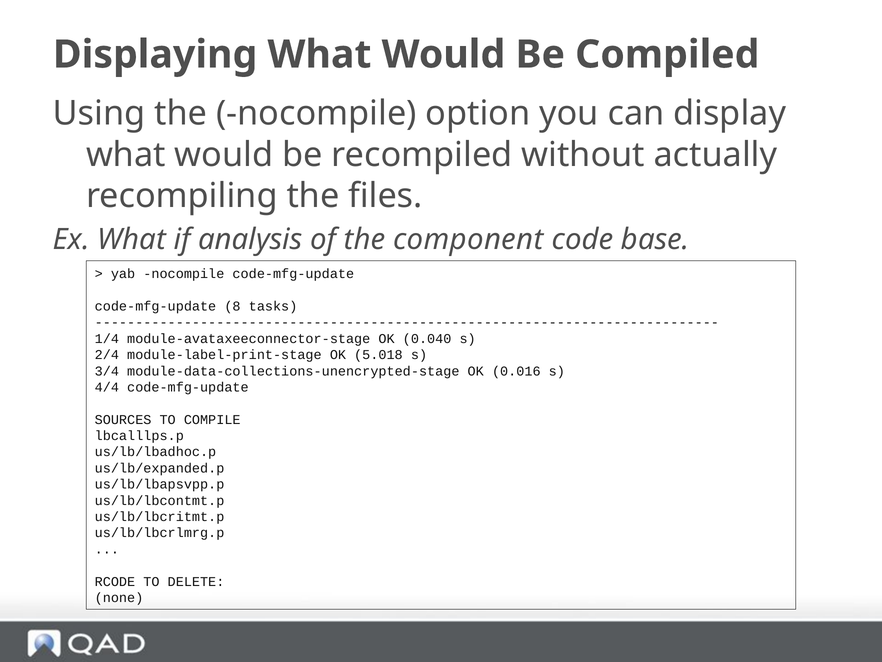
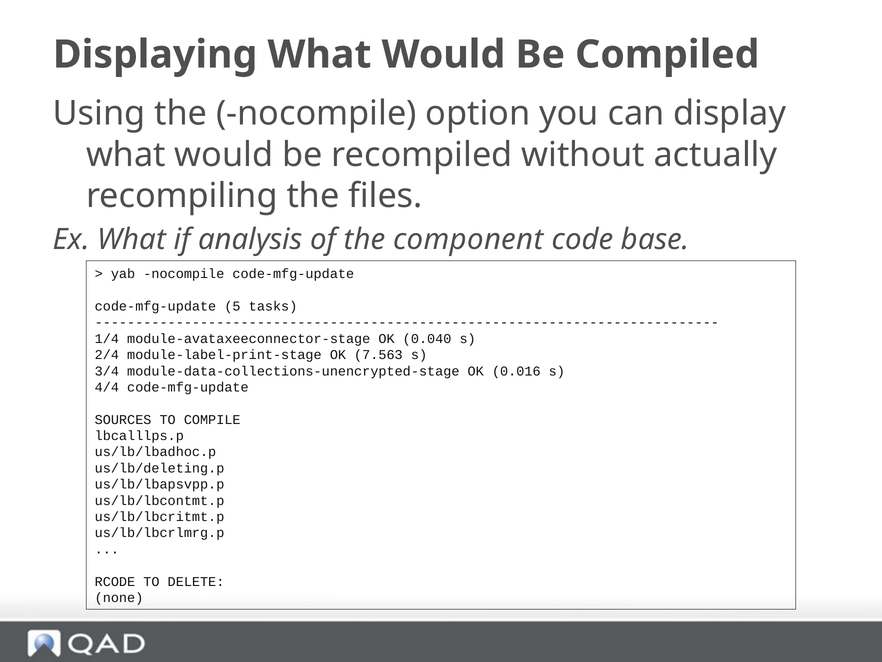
8: 8 -> 5 (232, 306)
5.018: 5.018 -> 7.563 (378, 355)
us/lb/expanded.p: us/lb/expanded.p -> us/lb/deleting.p (160, 468)
